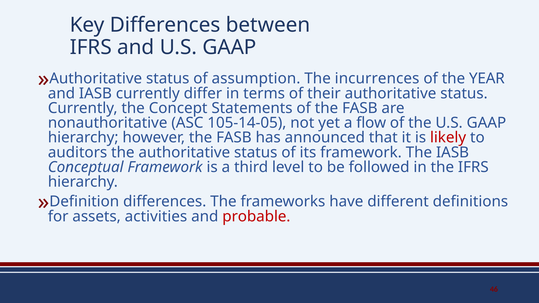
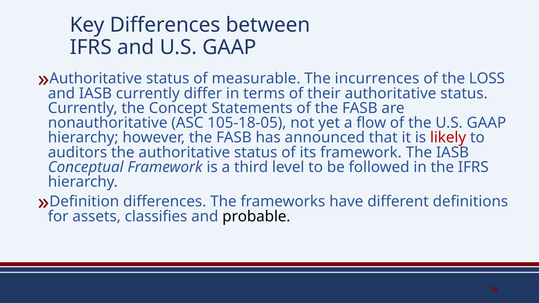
assumption: assumption -> measurable (256, 79)
YEAR: YEAR -> LOSS (487, 79)
105-14-05: 105-14-05 -> 105-18-05 (247, 123)
activities: activities -> classifies (156, 217)
probable colour: red -> black (256, 217)
